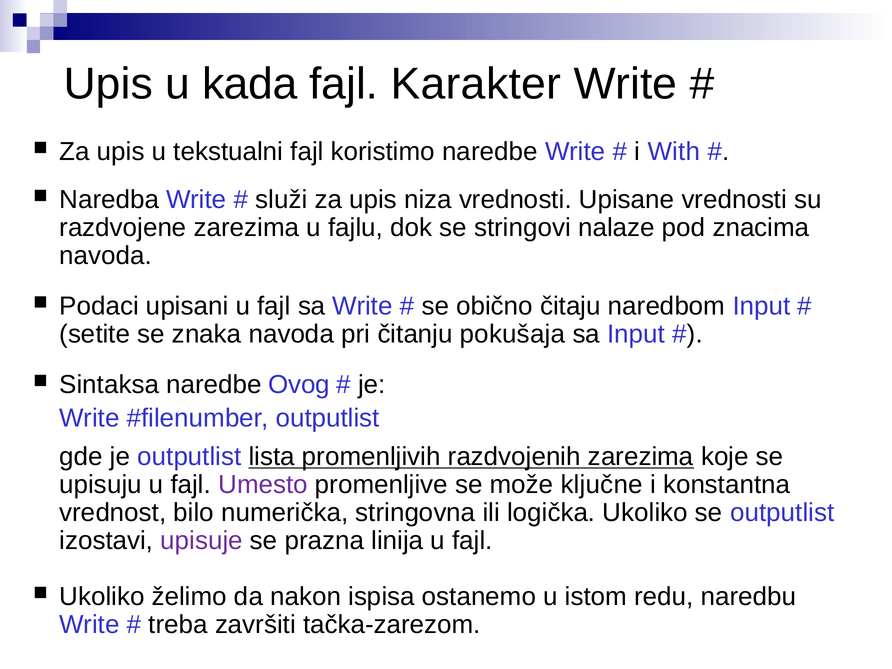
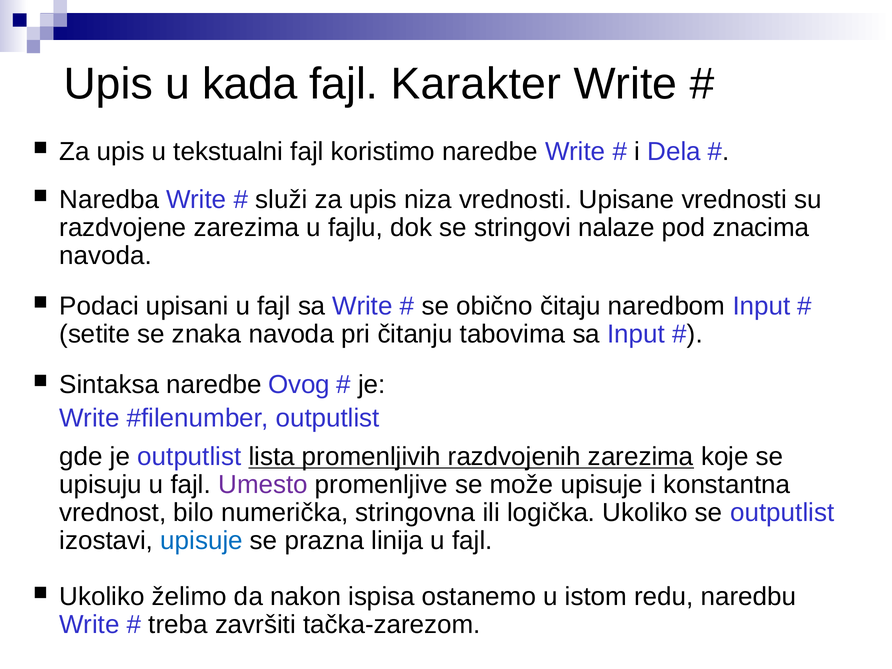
With: With -> Dela (674, 152)
pokušaja: pokušaja -> tabovima (513, 334)
može ključne: ključne -> upisuje (602, 485)
upisuje colour: purple -> blue (202, 541)
